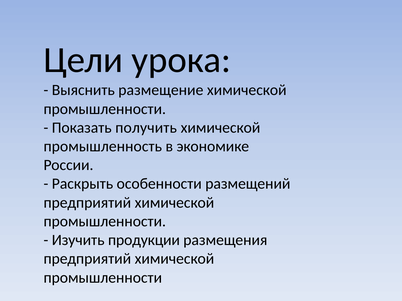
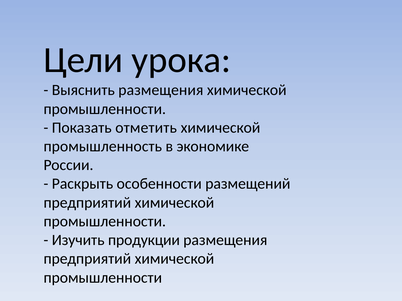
Выяснить размещение: размещение -> размещения (161, 90)
получить: получить -> отметить (146, 128)
